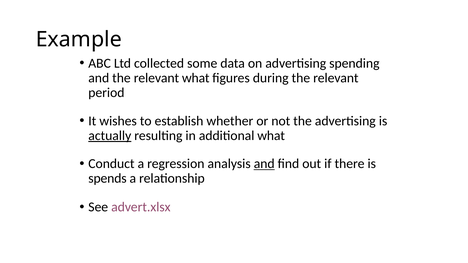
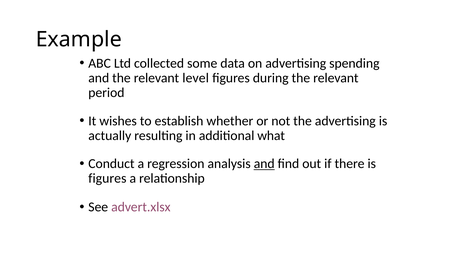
relevant what: what -> level (196, 78)
actually underline: present -> none (110, 136)
spends: spends -> figures (107, 179)
